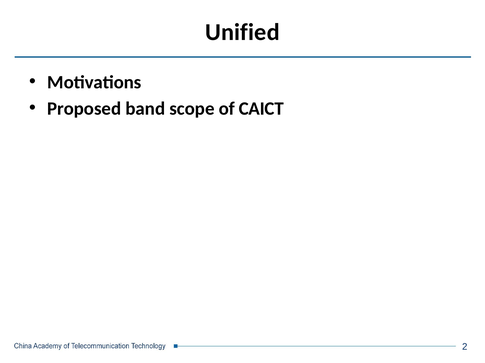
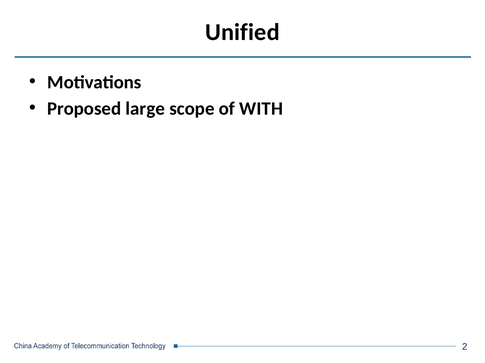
band: band -> large (145, 109)
CAICT: CAICT -> WITH (261, 109)
